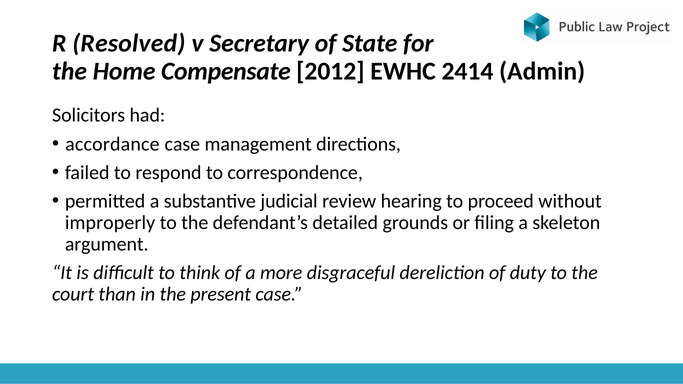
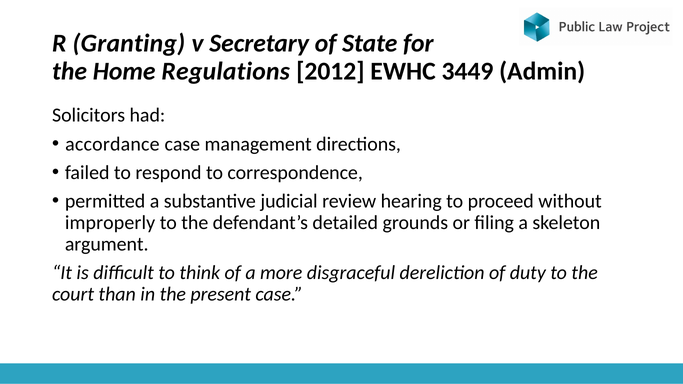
Resolved: Resolved -> Granting (129, 44)
Compensate: Compensate -> Regulations (226, 71)
2414: 2414 -> 3449 (467, 71)
